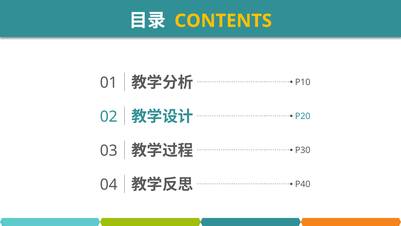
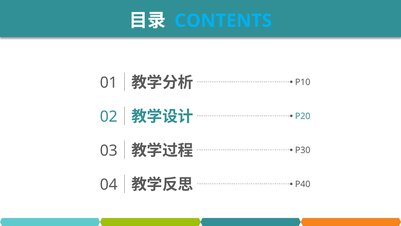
CONTENTS colour: yellow -> light blue (223, 21)
